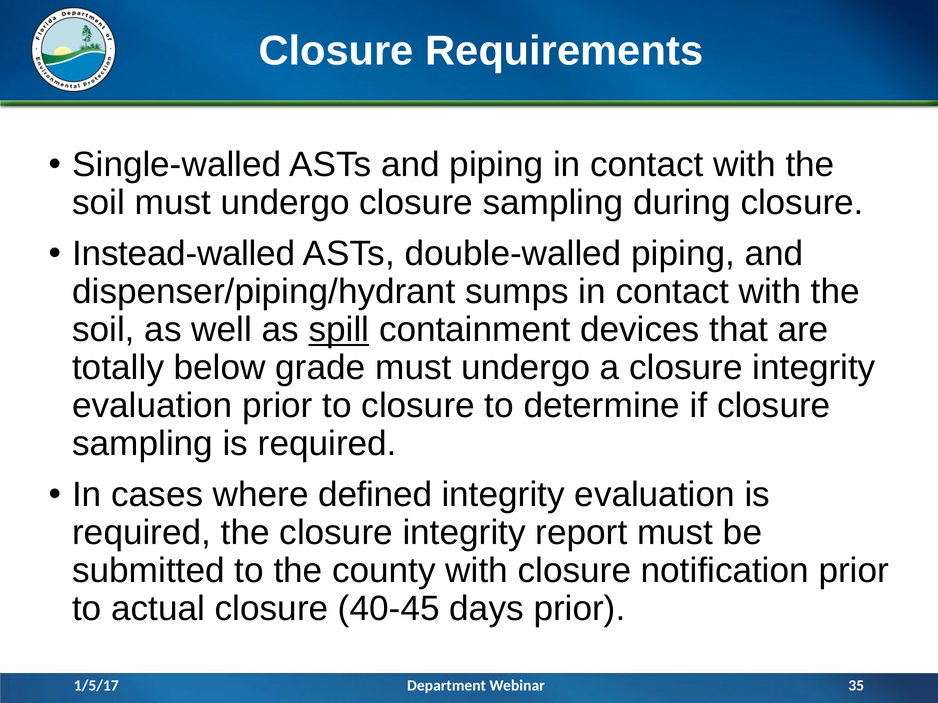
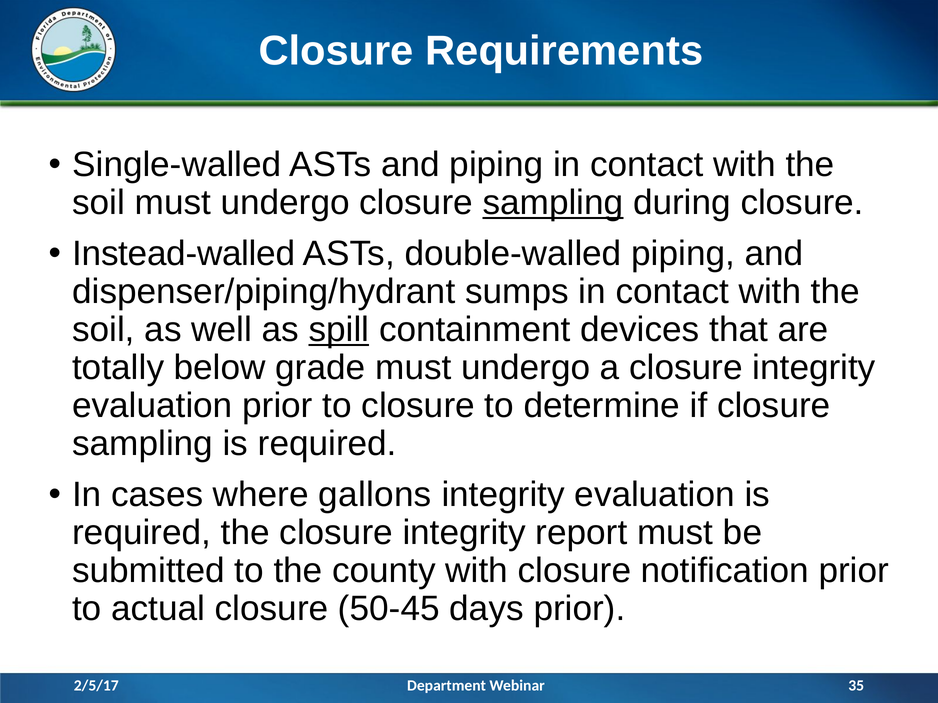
sampling underline: none -> present (553, 203)
defined: defined -> gallons (375, 495)
40-45: 40-45 -> 50-45 (389, 609)
1/5/17: 1/5/17 -> 2/5/17 (96, 686)
